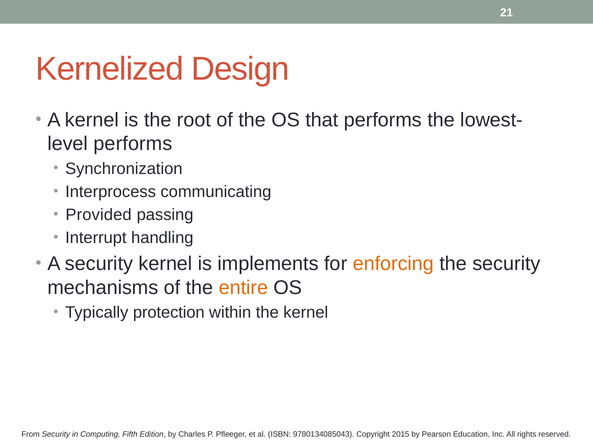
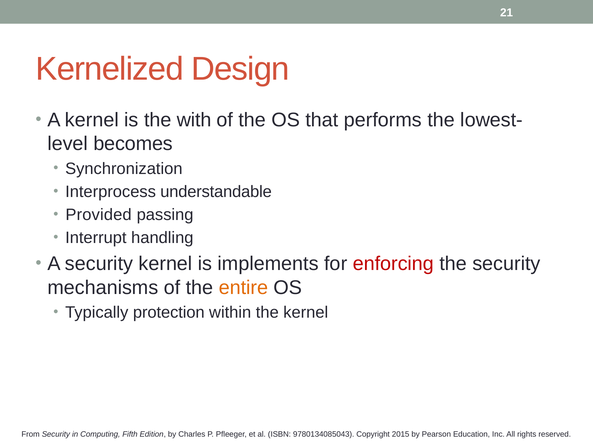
root: root -> with (194, 120)
performs: performs -> becomes (133, 144)
communicating: communicating -> understandable (216, 192)
enforcing colour: orange -> red (393, 264)
